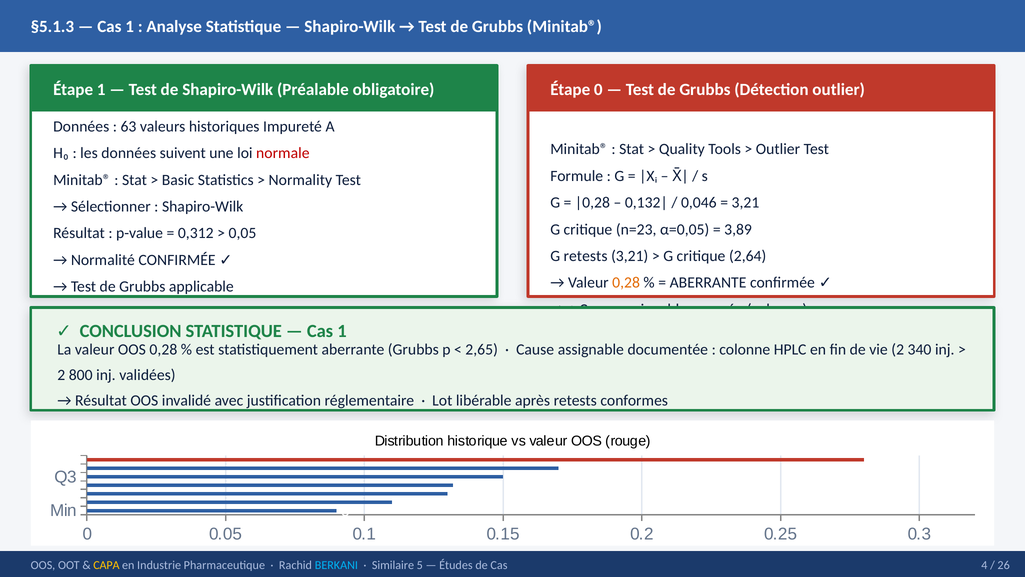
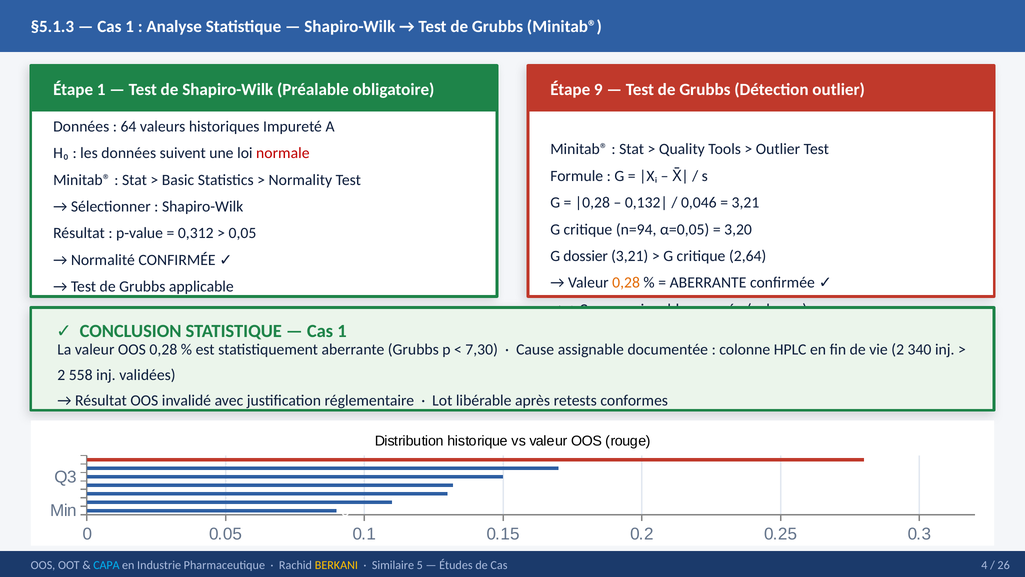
Étape 0: 0 -> 9 (598, 89)
63: 63 -> 64 (128, 126)
n=23: n=23 -> n=94 (636, 229)
3,89: 3,89 -> 3,20 (738, 229)
G retests: retests -> dossier (586, 256)
2,65: 2,65 -> 7,30 (482, 350)
800: 800 -> 558 (81, 375)
CAPA colour: yellow -> light blue (106, 565)
BERKANI colour: light blue -> yellow (336, 565)
